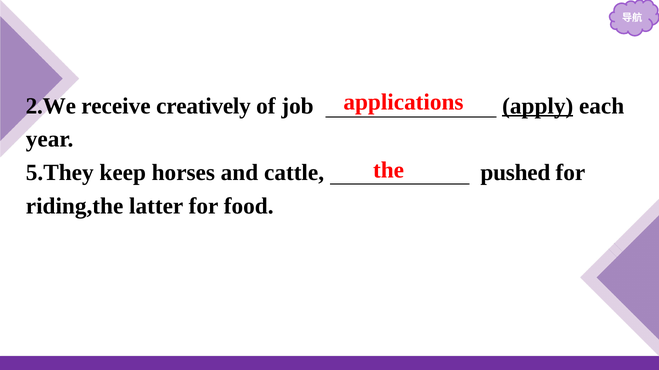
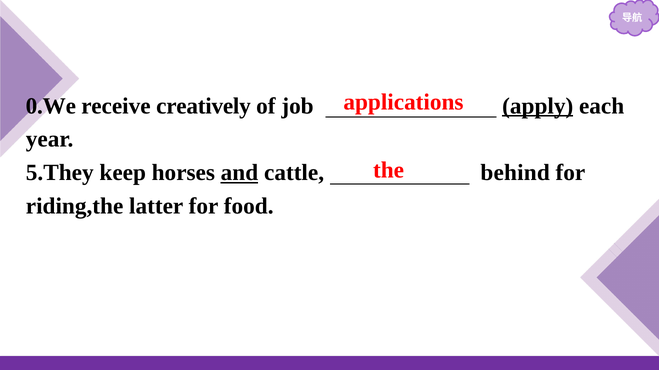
2.We: 2.We -> 0.We (51, 106)
and underline: none -> present (239, 173)
pushed: pushed -> behind (515, 173)
